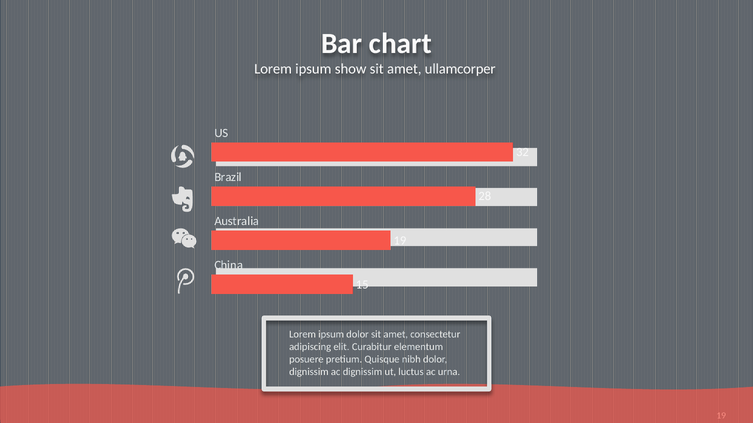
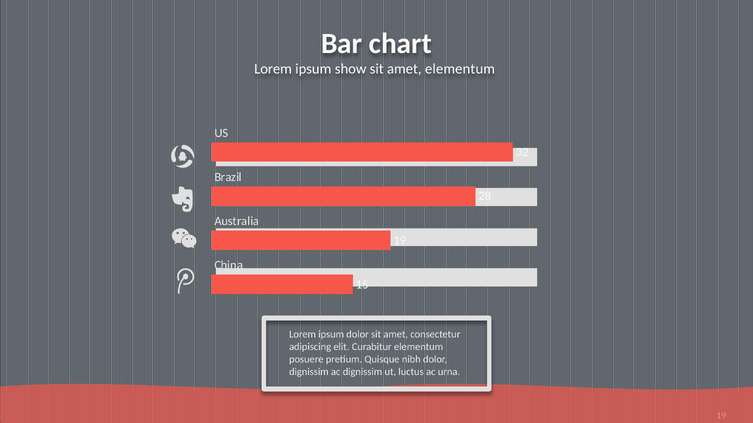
amet ullamcorper: ullamcorper -> elementum (460, 69)
